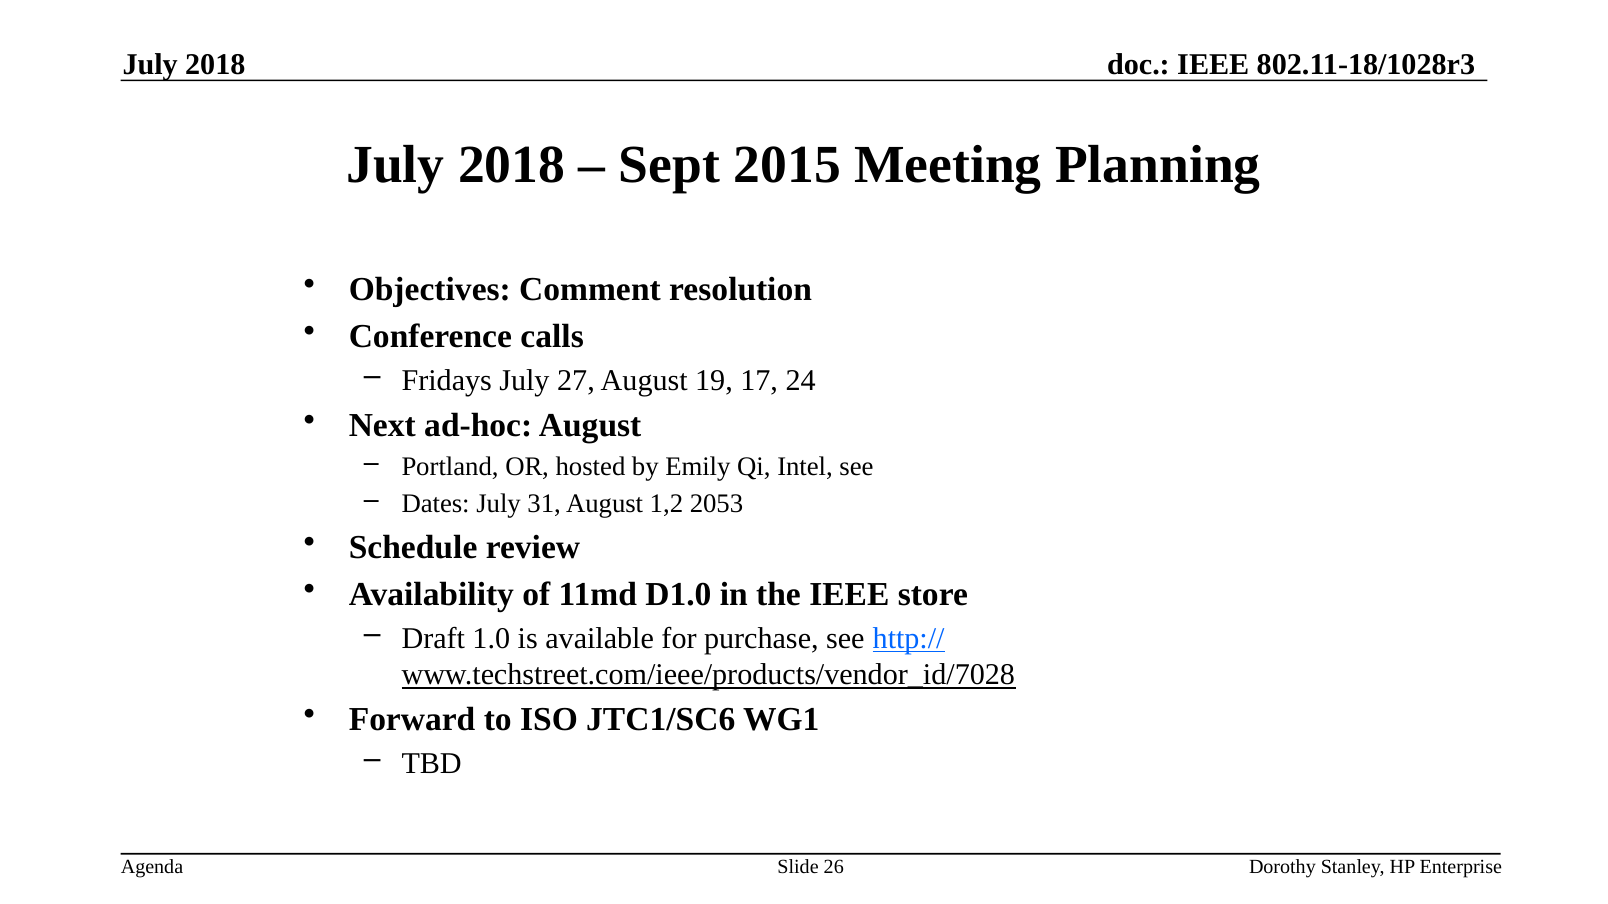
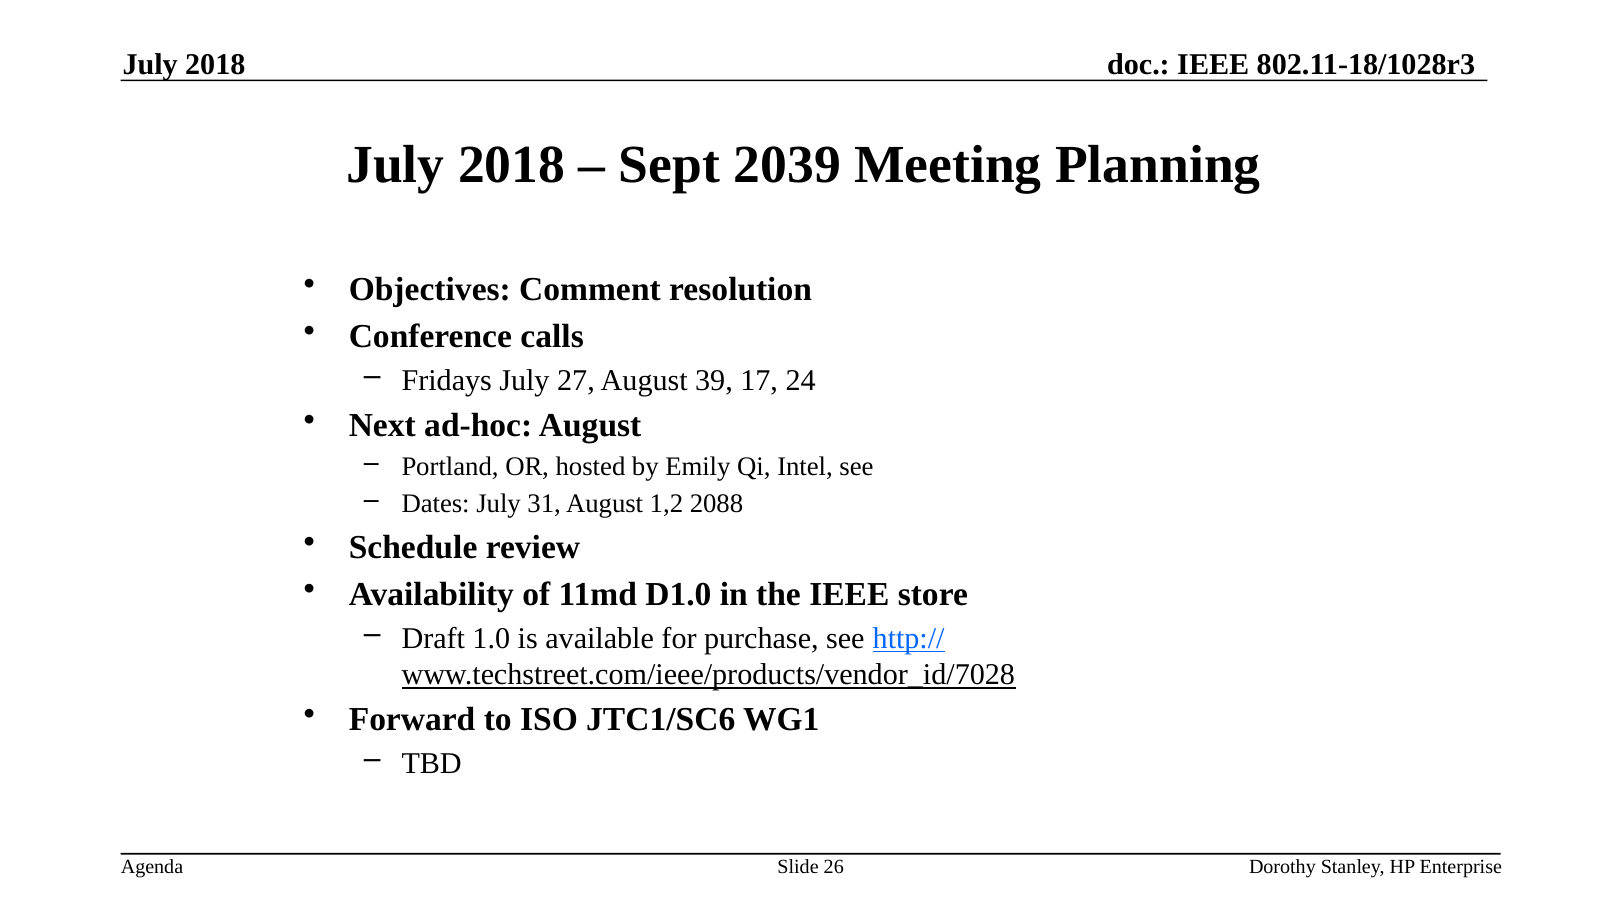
2015: 2015 -> 2039 (787, 164)
19: 19 -> 39 (714, 381)
2053: 2053 -> 2088 (716, 504)
